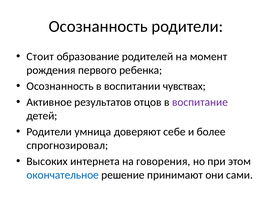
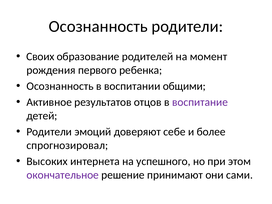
Стоит: Стоит -> Своих (40, 57)
чувствах: чувствах -> общими (184, 86)
умница: умница -> эмоций (93, 132)
говорения: говорения -> успешного (163, 161)
окончательное colour: blue -> purple (63, 175)
